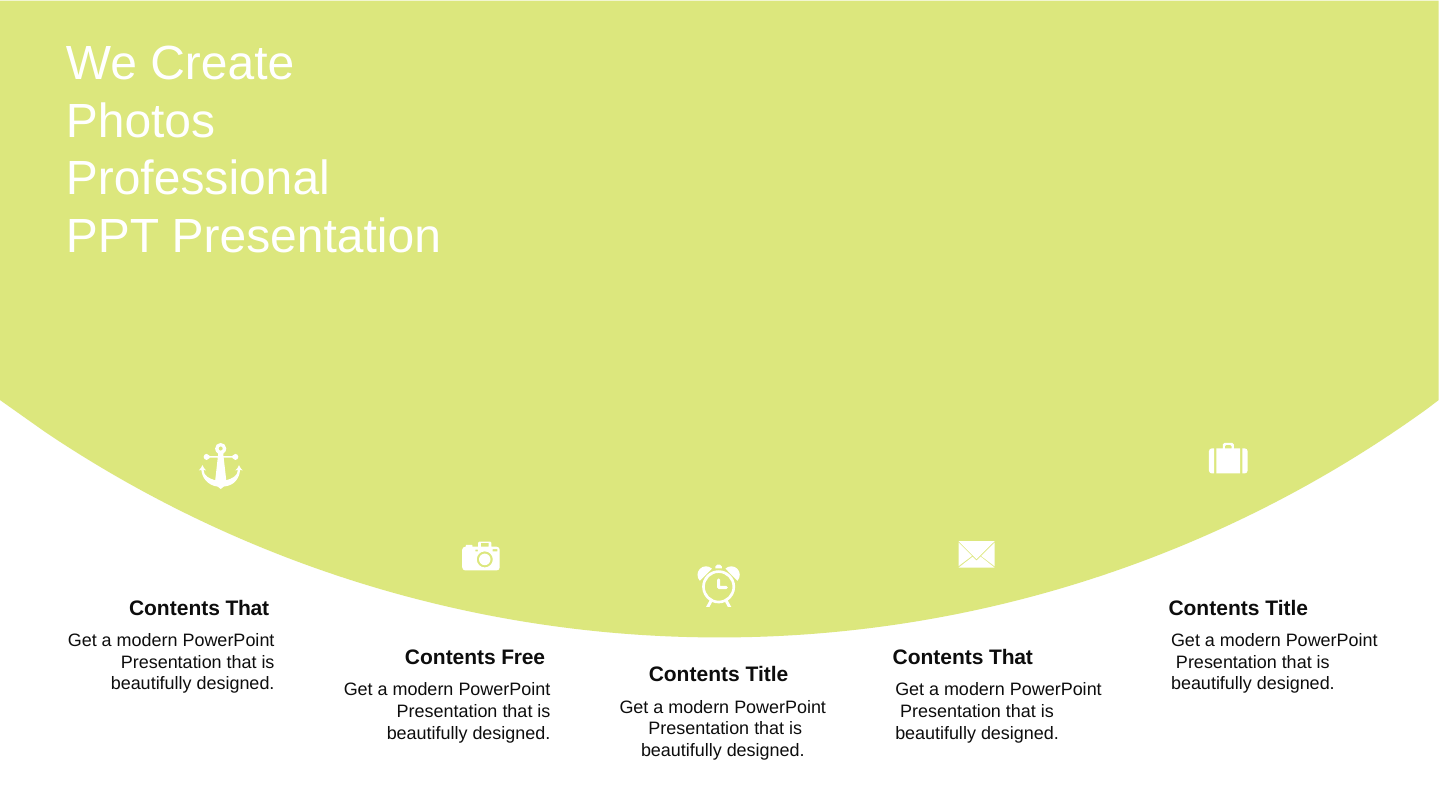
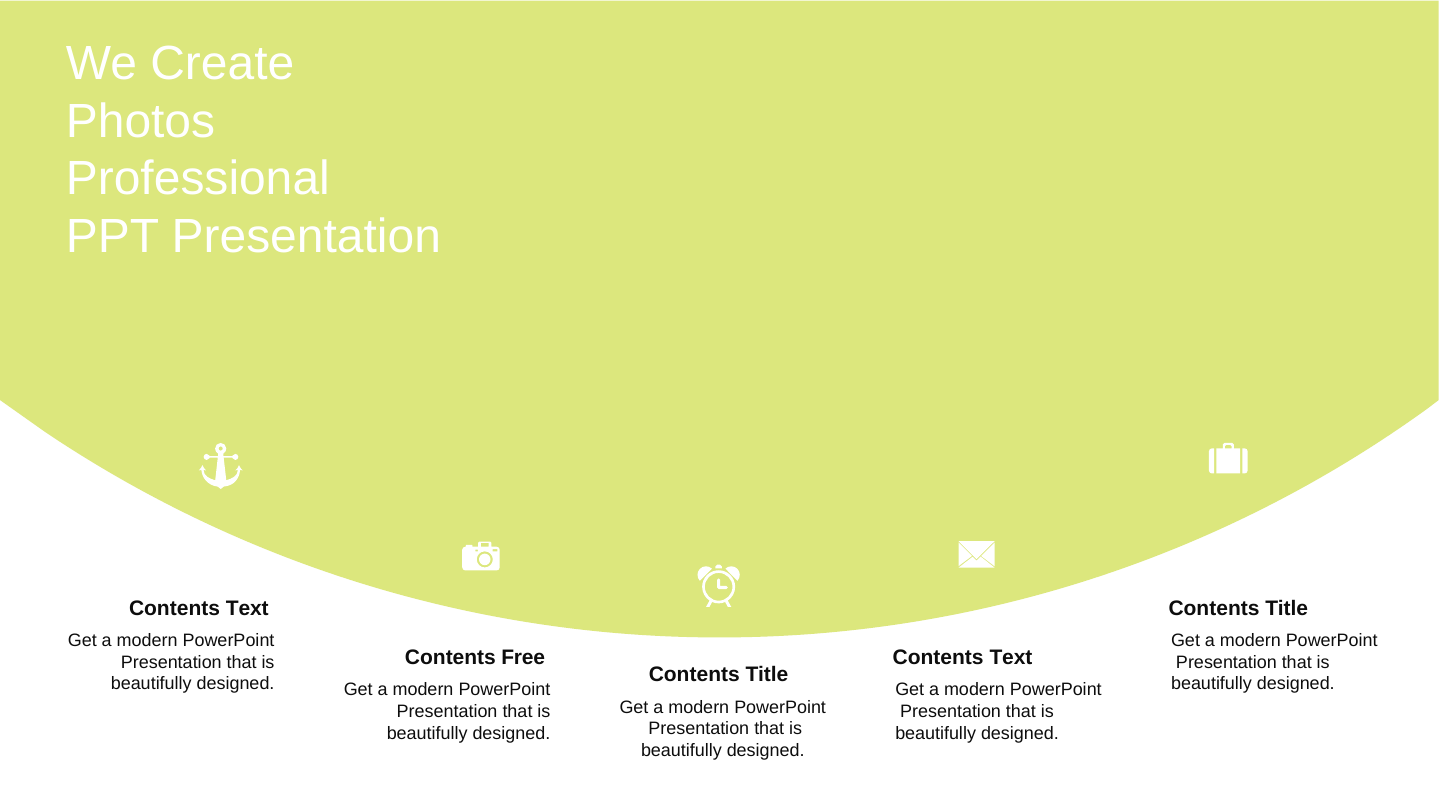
That: That -> Text (247, 609)
That: That -> Text (1011, 658)
